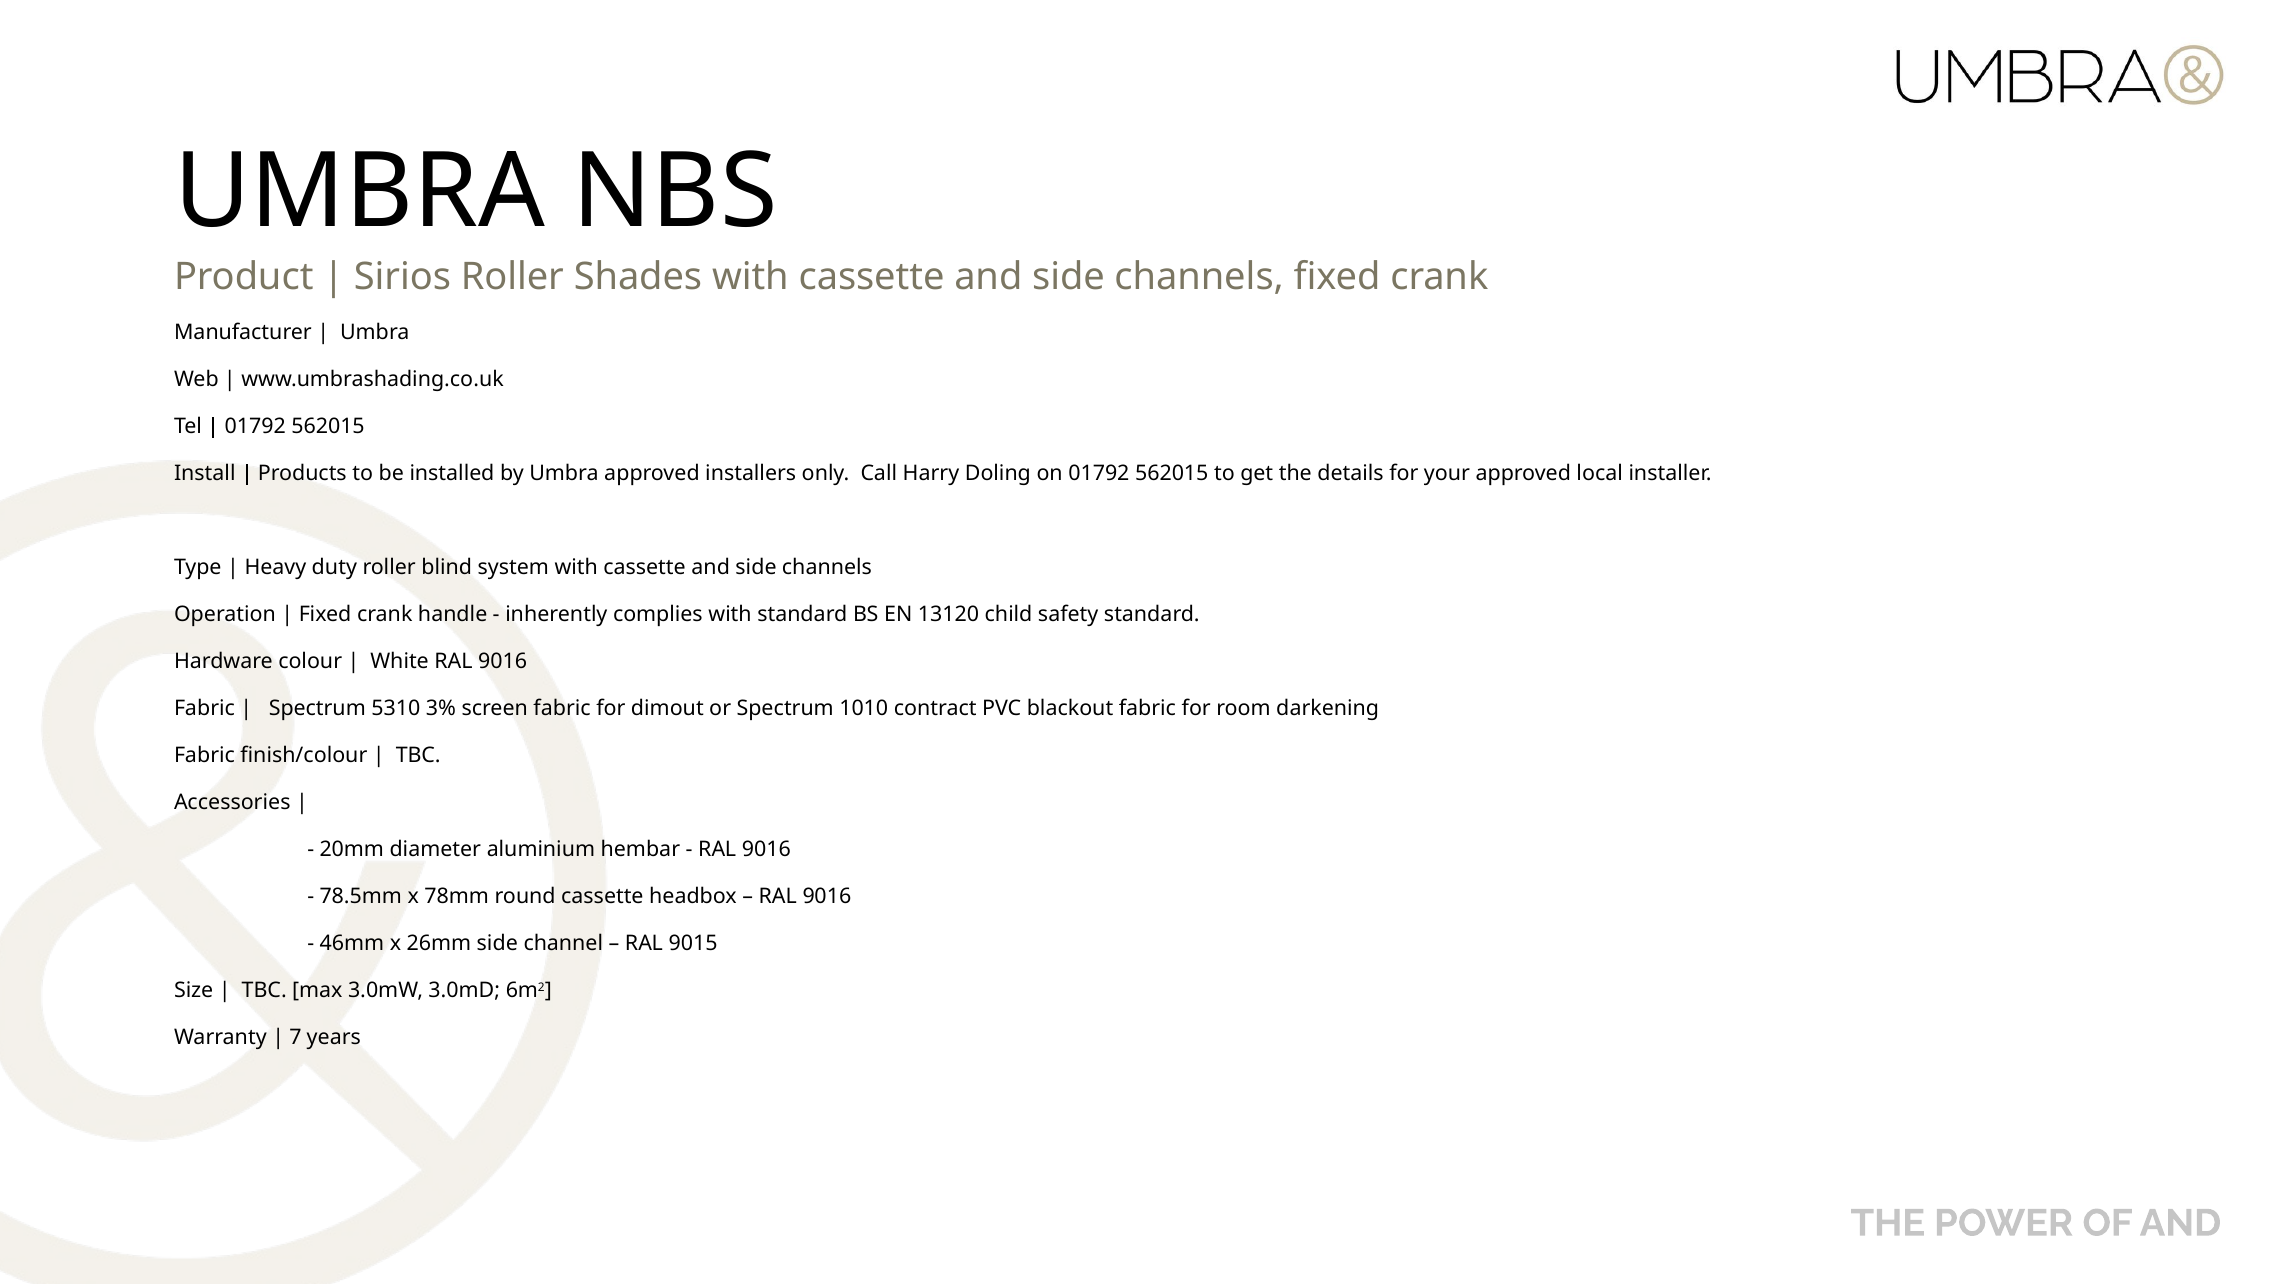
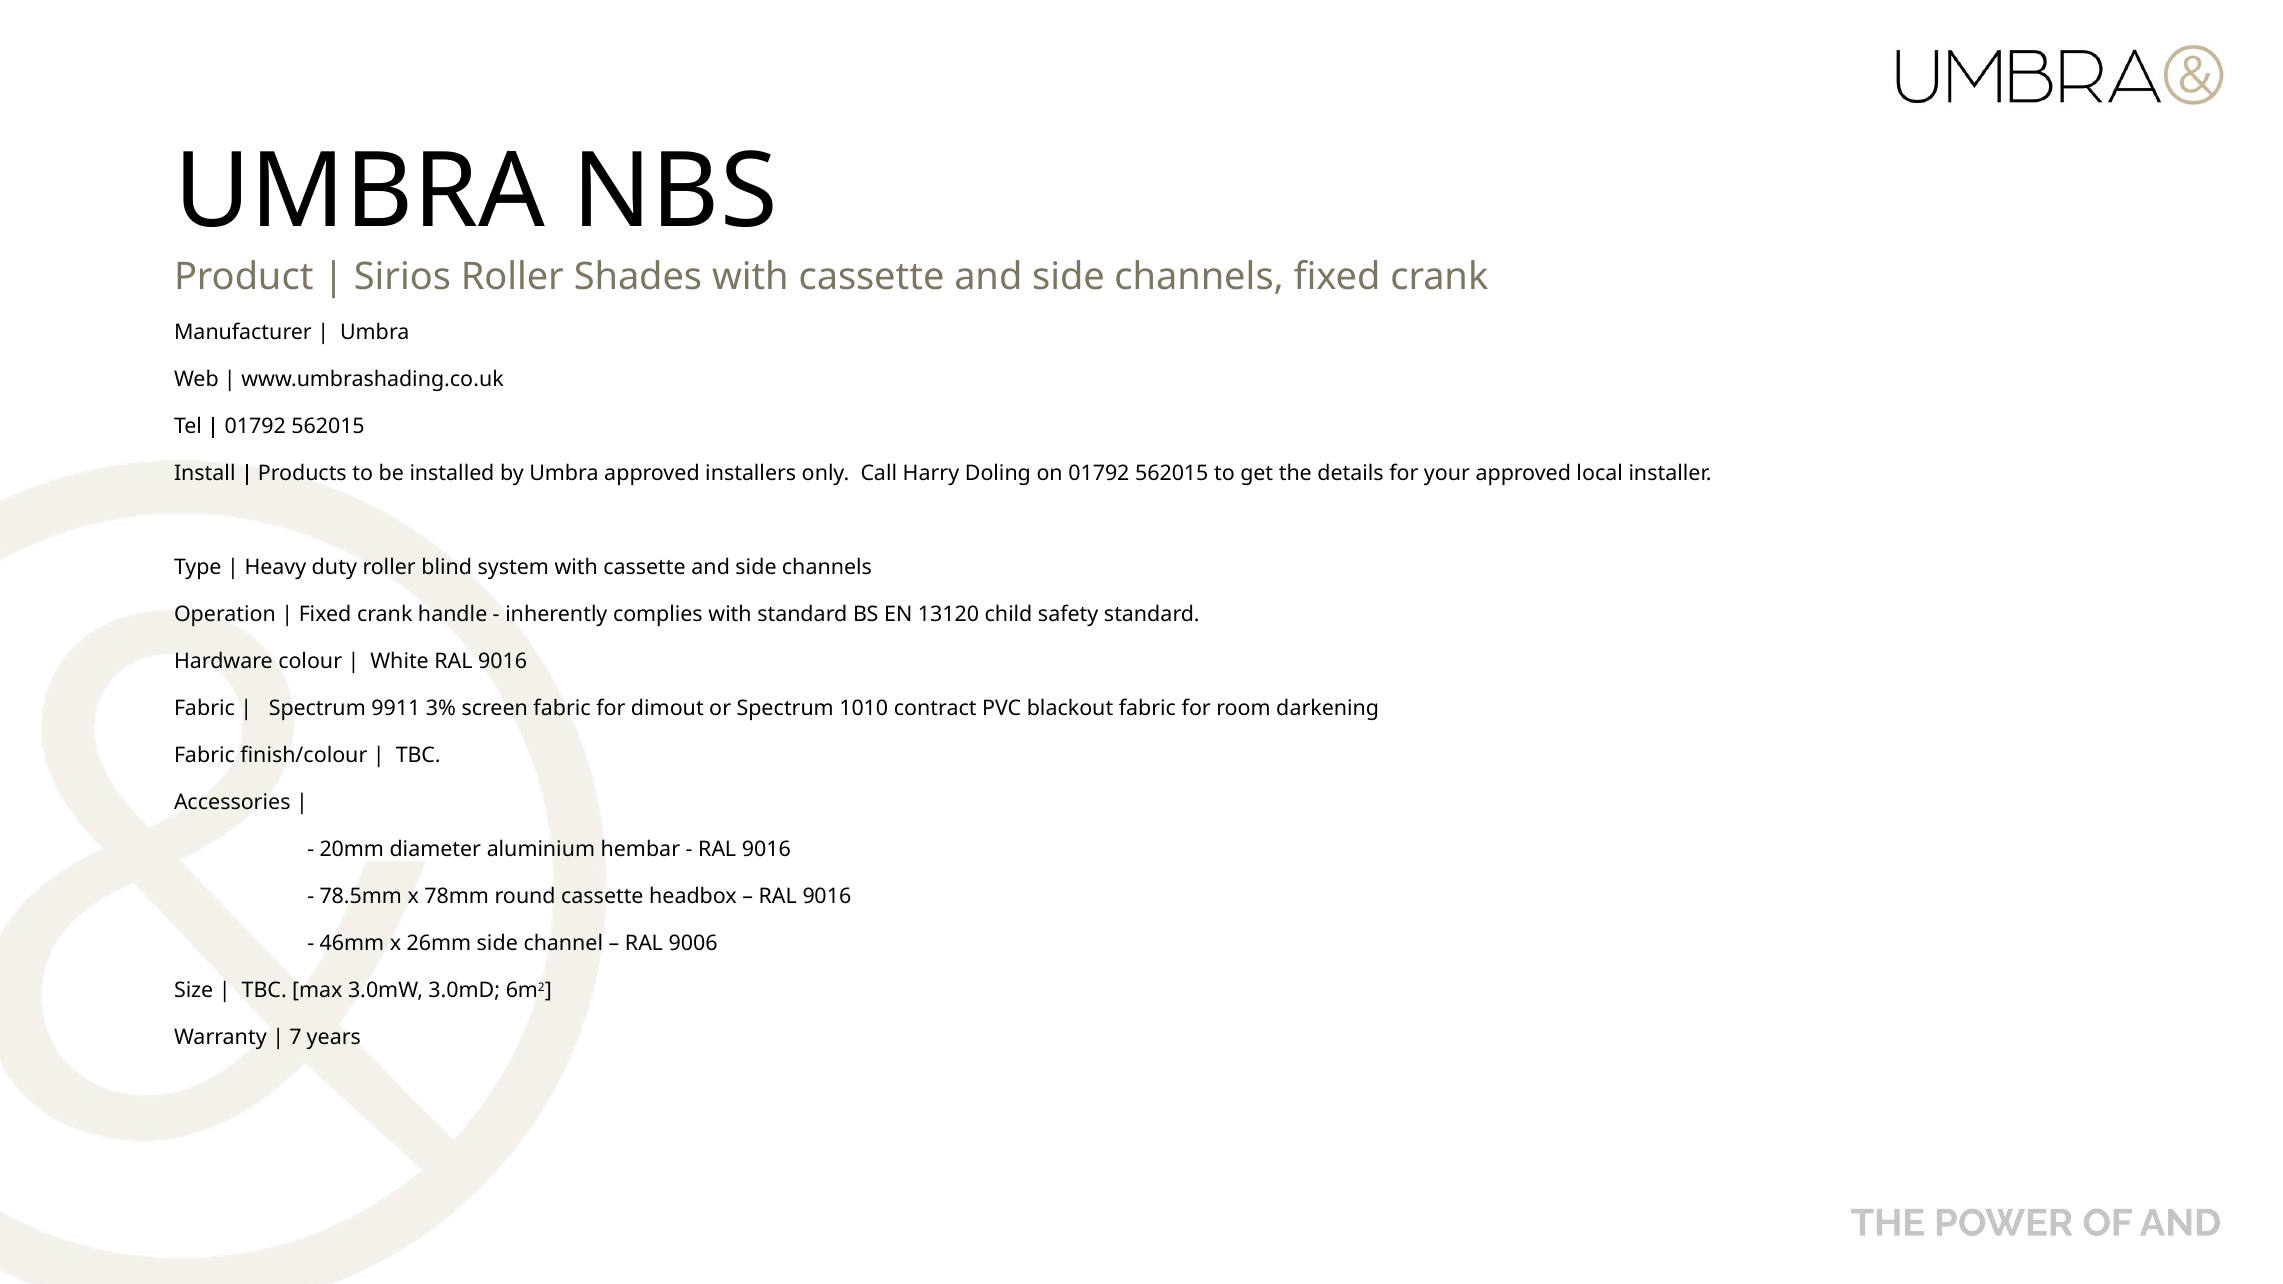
5310: 5310 -> 9911 (396, 708)
9015: 9015 -> 9006 (693, 943)
